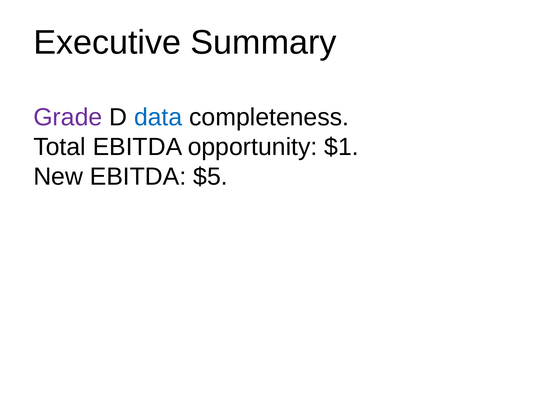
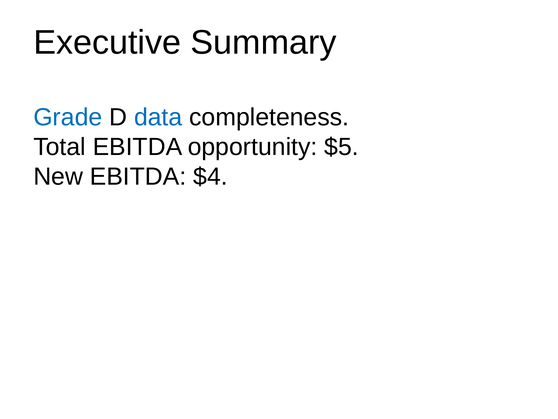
Grade colour: purple -> blue (68, 117)
$1: $1 -> $5 (341, 147)
$5: $5 -> $4 (211, 177)
